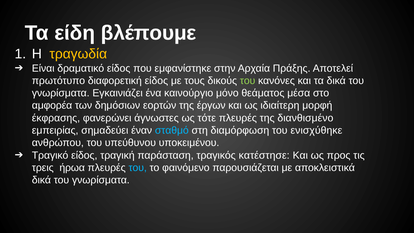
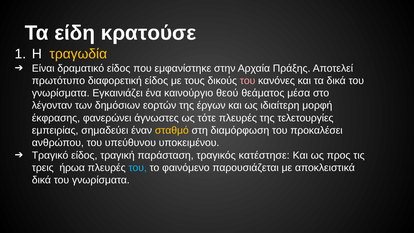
βλέπουμε: βλέπουμε -> κρατούσε (149, 33)
του colour: light green -> pink (248, 81)
μόνο: μόνο -> θεού (227, 93)
αμφορέα: αμφορέα -> λέγονταν (52, 105)
διανθισμένο: διανθισμένο -> τελετουργίες (305, 118)
σταθμό colour: light blue -> yellow (172, 130)
ενισχύθηκε: ενισχύθηκε -> προκαλέσει (316, 130)
